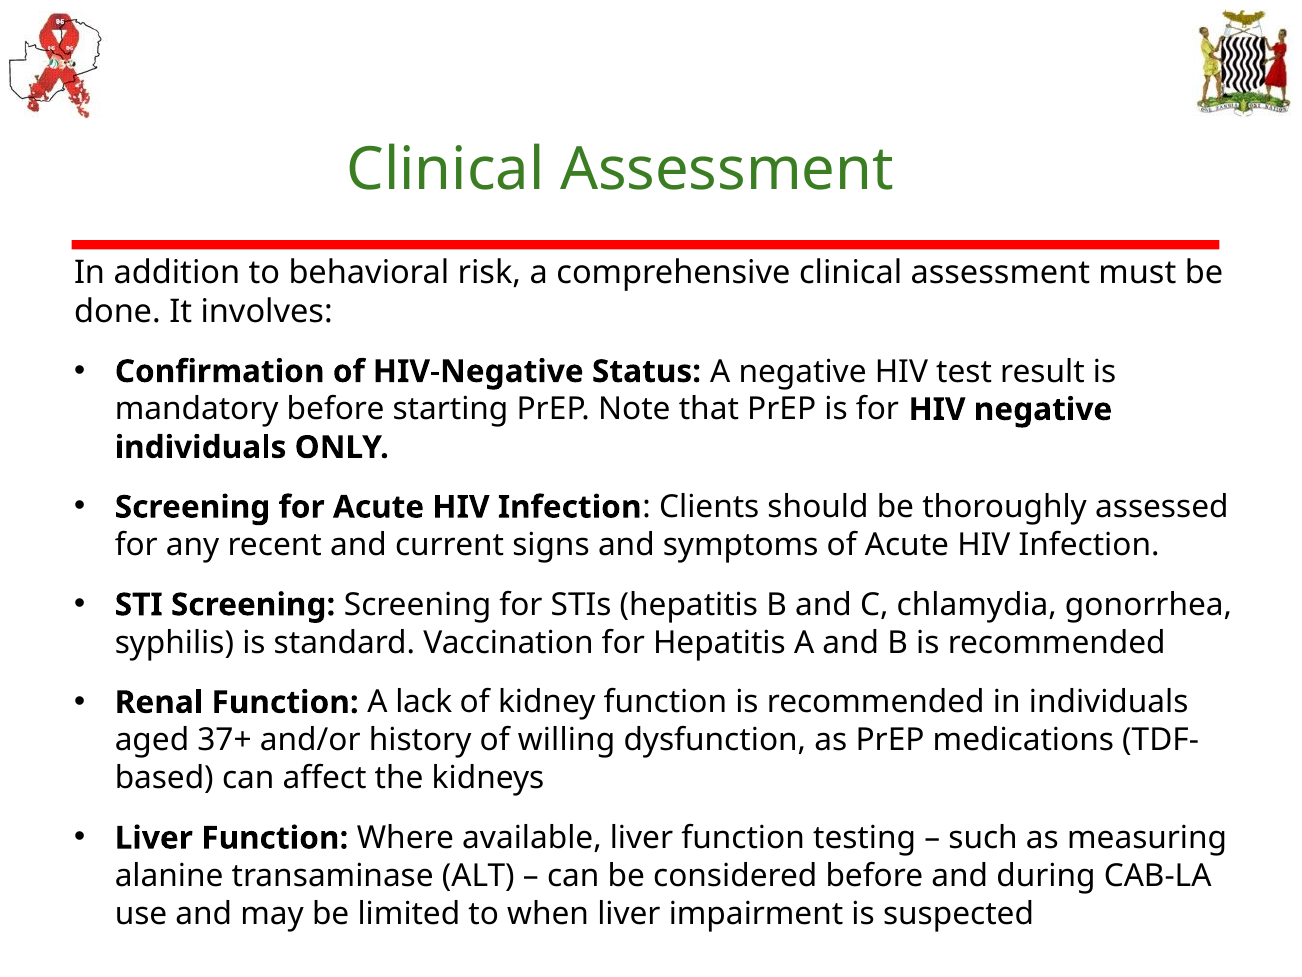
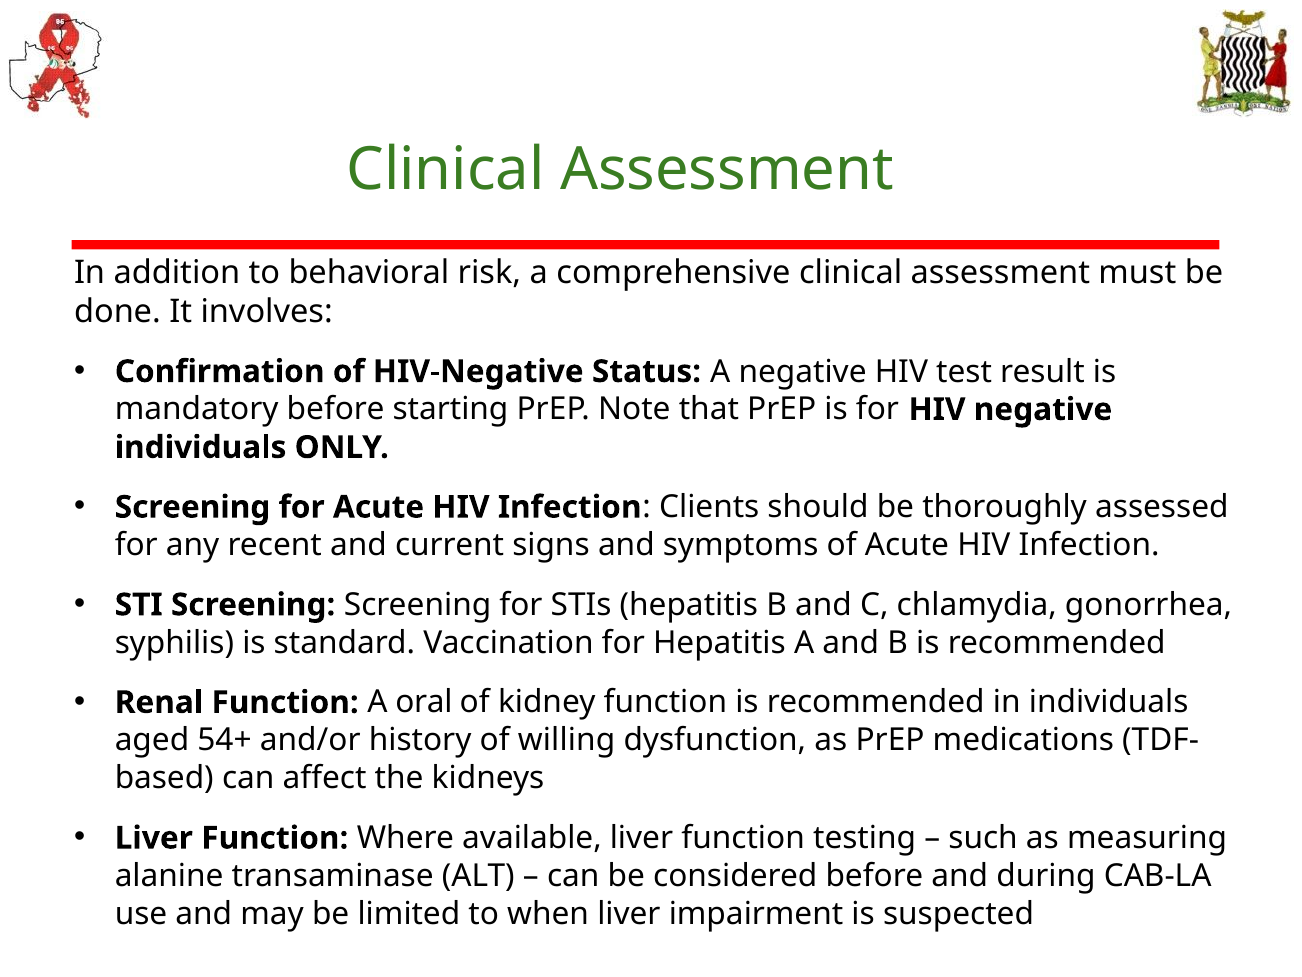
lack: lack -> oral (424, 702)
37+: 37+ -> 54+ (224, 740)
